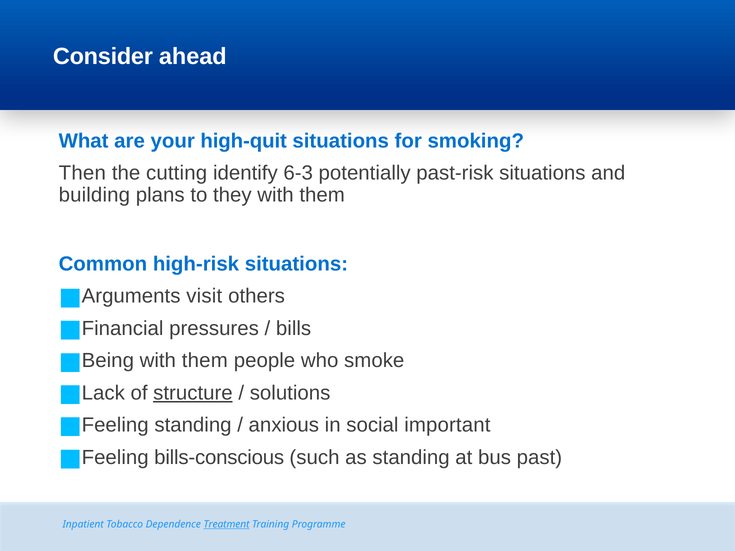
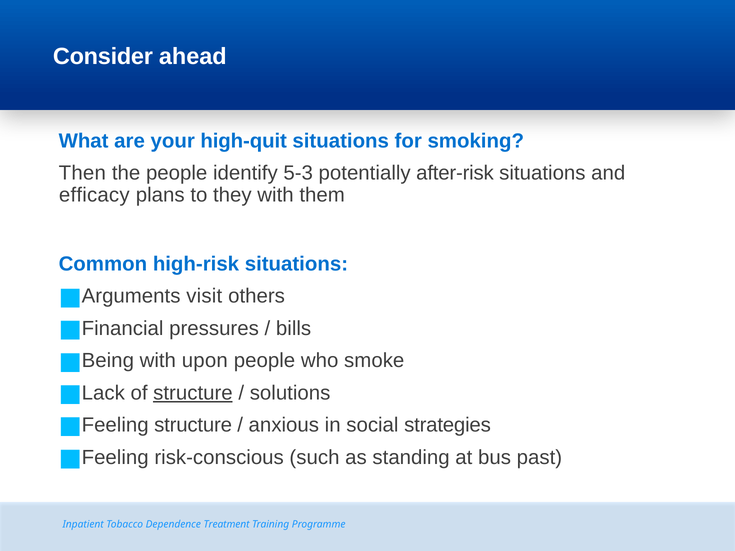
the cutting: cutting -> people (177, 173)
6-3: 6-3 -> 5-3 (298, 173)
past-risk: past-risk -> after-risk (455, 173)
building: building -> efficacy (94, 195)
them: them -> upon (205, 361)
standing: standing -> structure (193, 425)
important: important -> strategies (448, 425)
bills-conscious: bills-conscious -> risk-conscious (219, 458)
Treatment underline: present -> none (227, 525)
